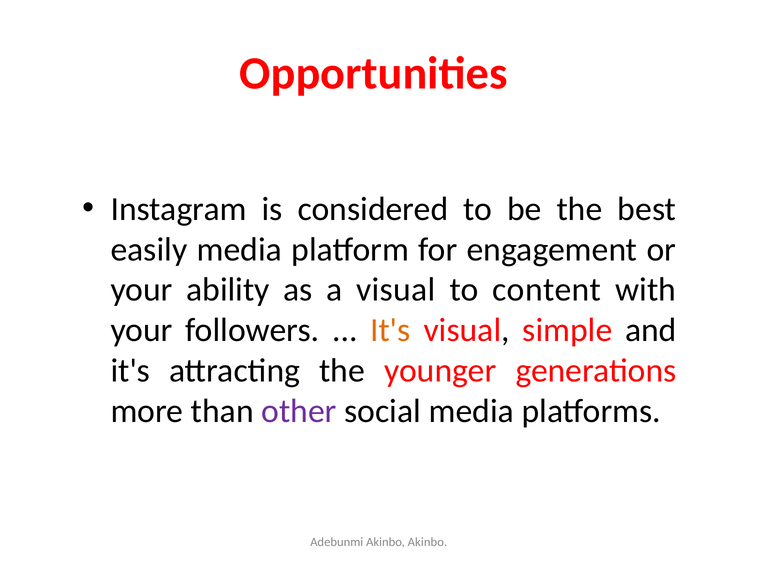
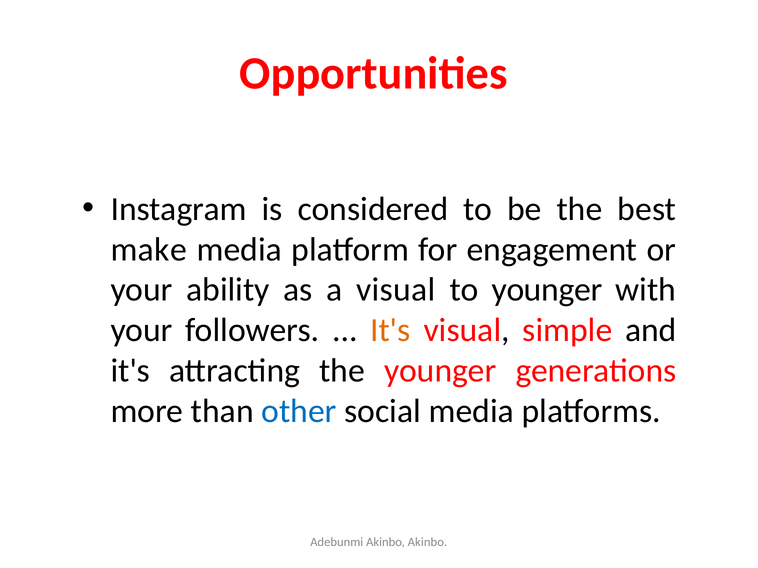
easily: easily -> make (149, 250)
to content: content -> younger (547, 290)
other colour: purple -> blue (299, 412)
